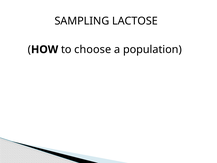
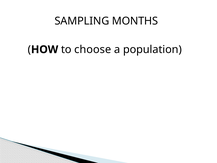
LACTOSE: LACTOSE -> MONTHS (135, 21)
